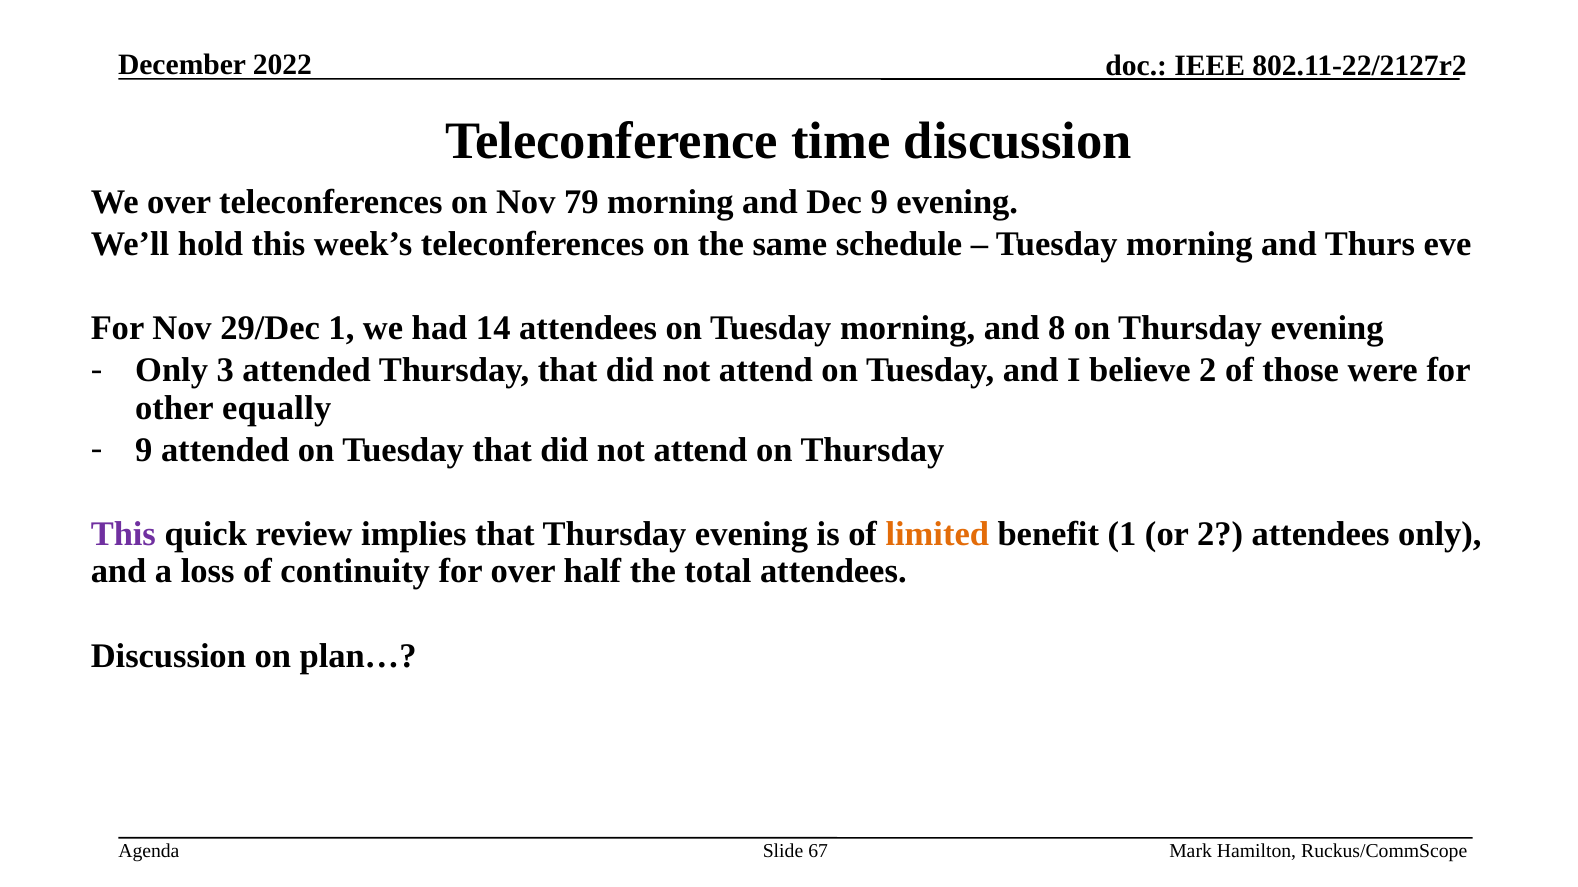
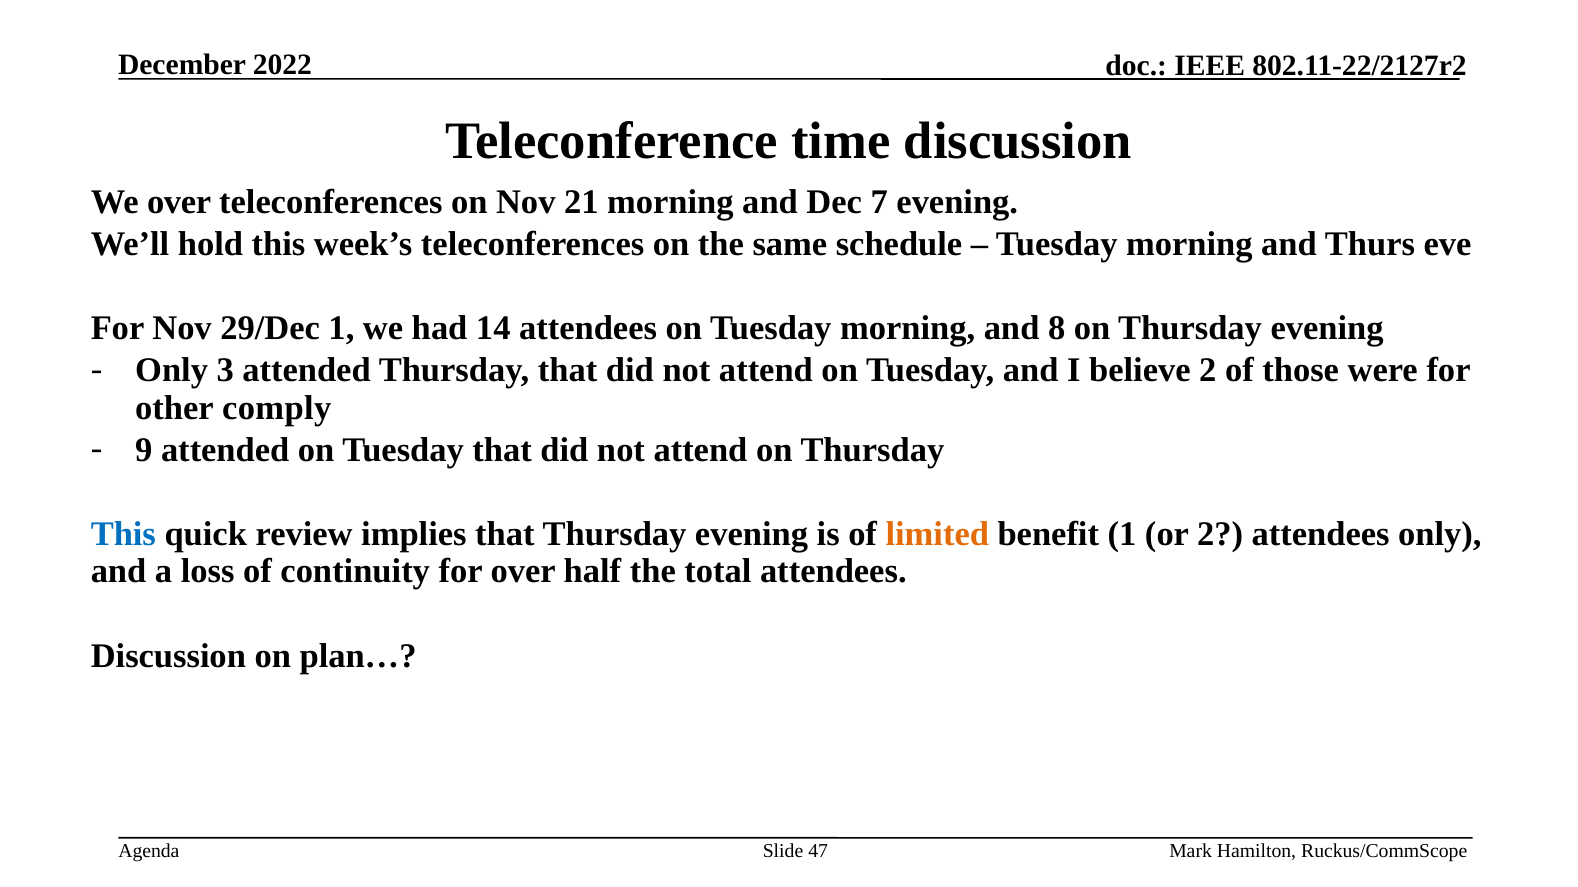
79: 79 -> 21 (581, 202)
Dec 9: 9 -> 7 (879, 202)
equally: equally -> comply (277, 408)
This colour: purple -> blue (123, 535)
67: 67 -> 47 (818, 851)
